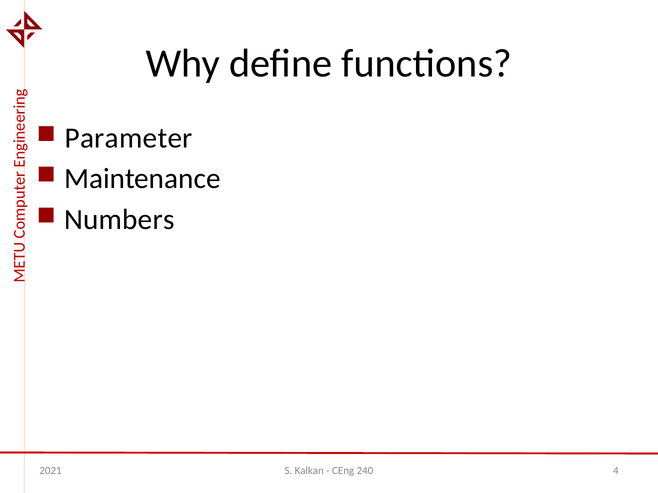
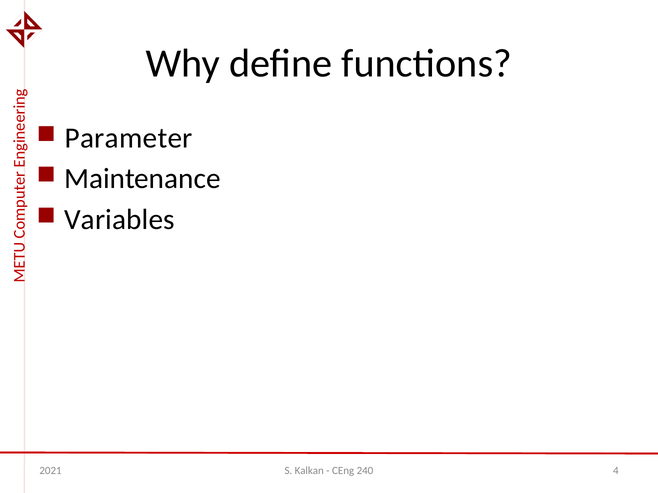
Numbers: Numbers -> Variables (119, 220)
